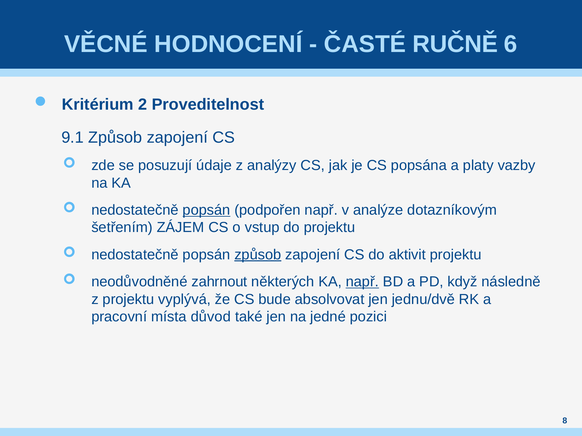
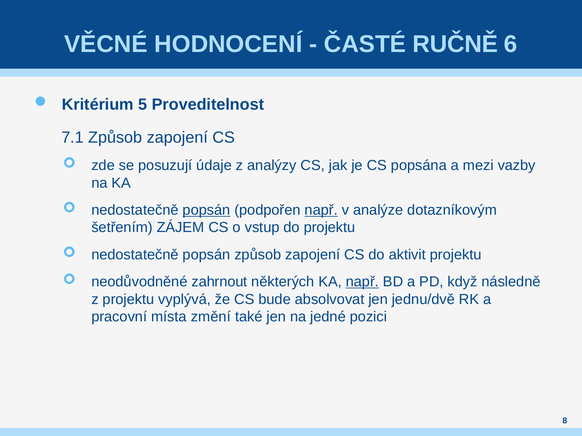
2: 2 -> 5 (143, 105)
9.1: 9.1 -> 7.1 (73, 138)
platy: platy -> mezi (478, 166)
např underline: none -> present (321, 210)
způsob underline: present -> none (258, 255)
důvod: důvod -> změní (211, 317)
